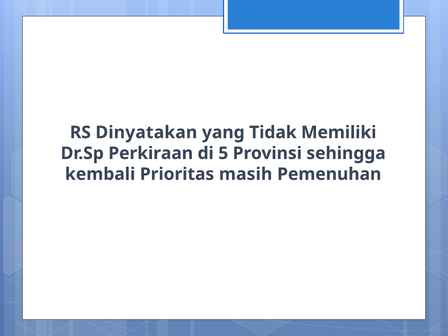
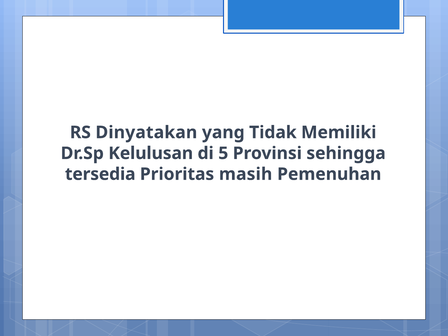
Perkiraan: Perkiraan -> Kelulusan (151, 153)
kembali: kembali -> tersedia (100, 174)
